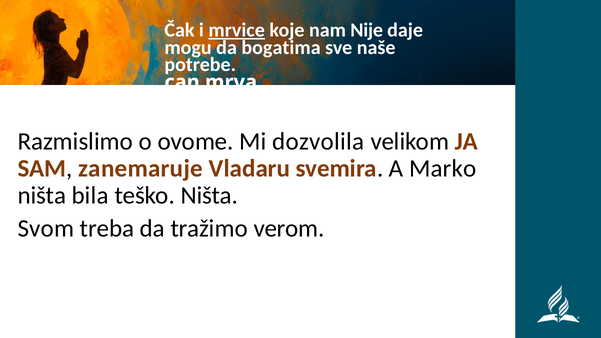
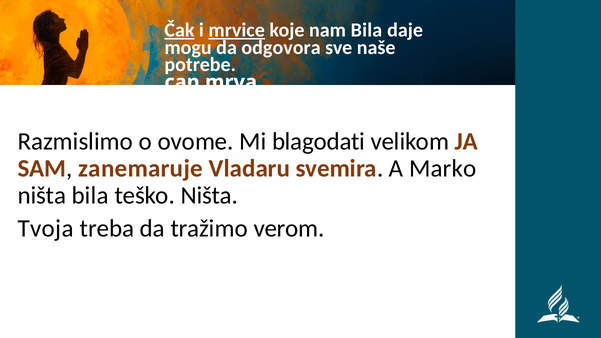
Čak underline: none -> present (179, 30)
nam Nije: Nije -> Bila (366, 30)
bogatima: bogatima -> odgovora (281, 48)
dozvolila: dozvolila -> blagodati (319, 141)
Svom: Svom -> Tvoja (46, 229)
